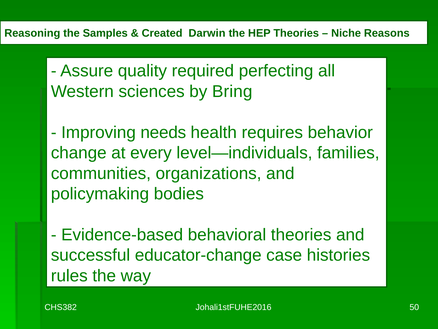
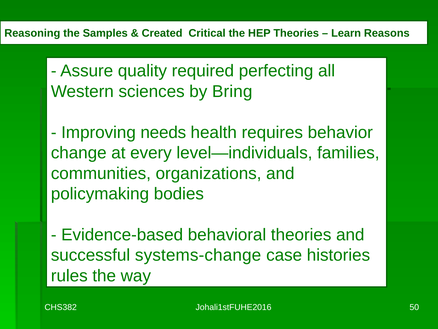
Darwin: Darwin -> Critical (207, 33)
Niche: Niche -> Learn (346, 33)
educator-change: educator-change -> systems-change (198, 255)
